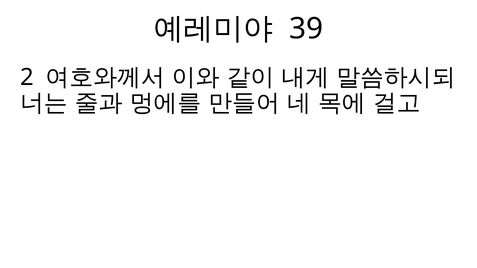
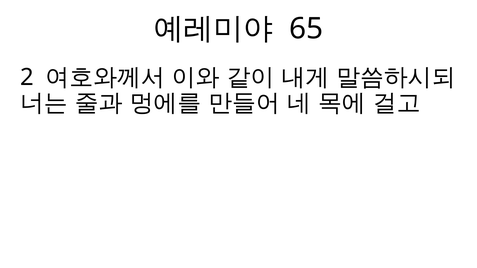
39: 39 -> 65 (306, 29)
